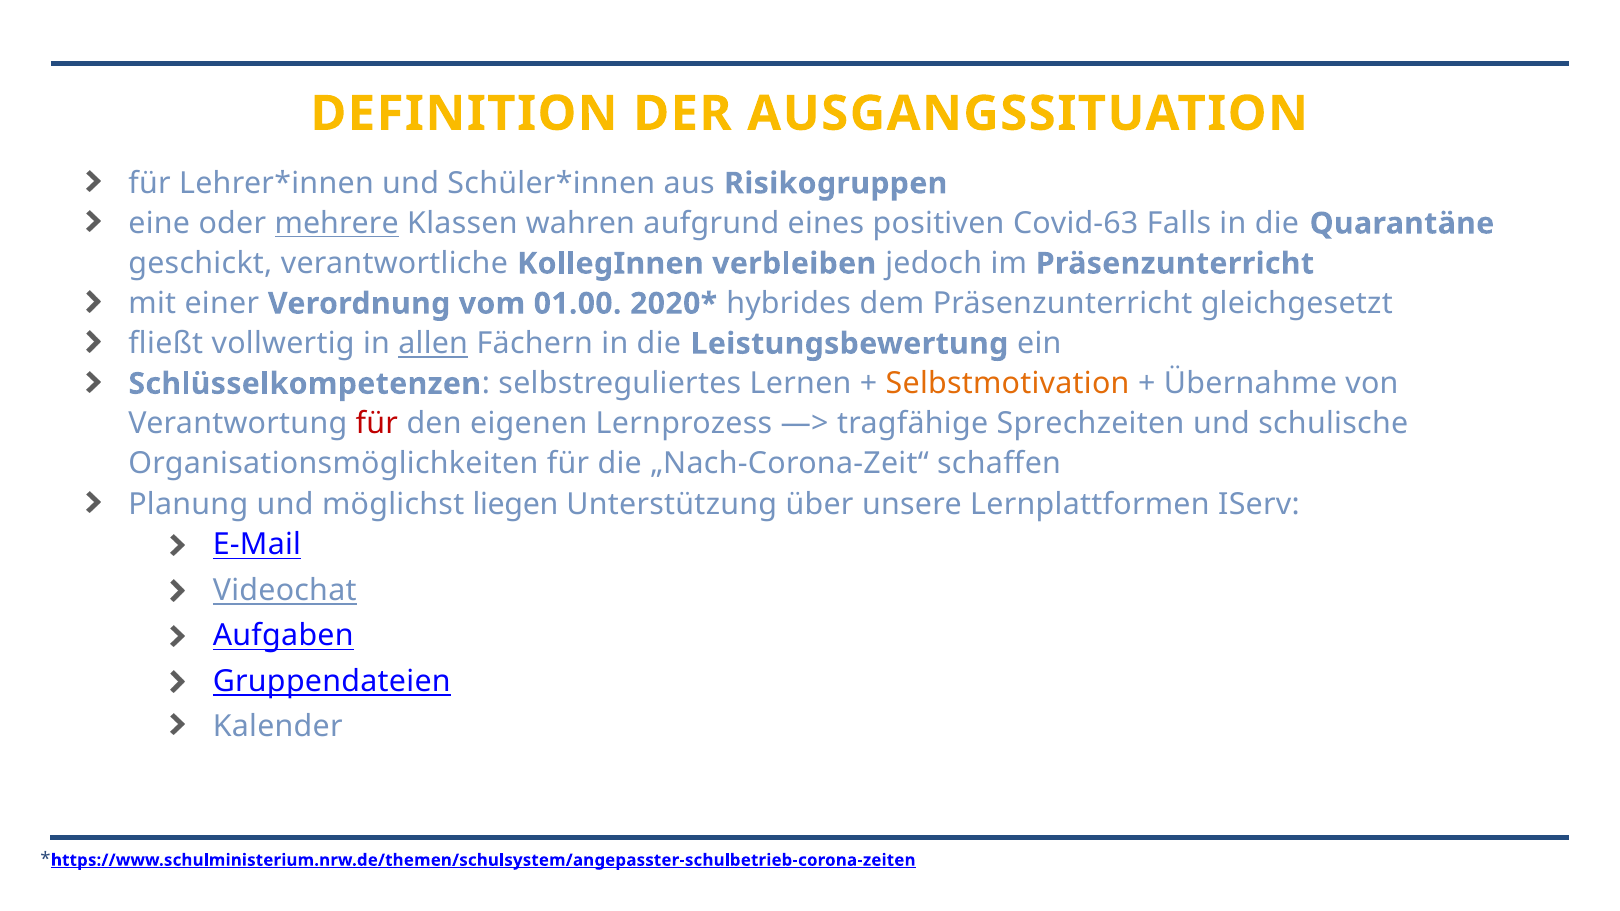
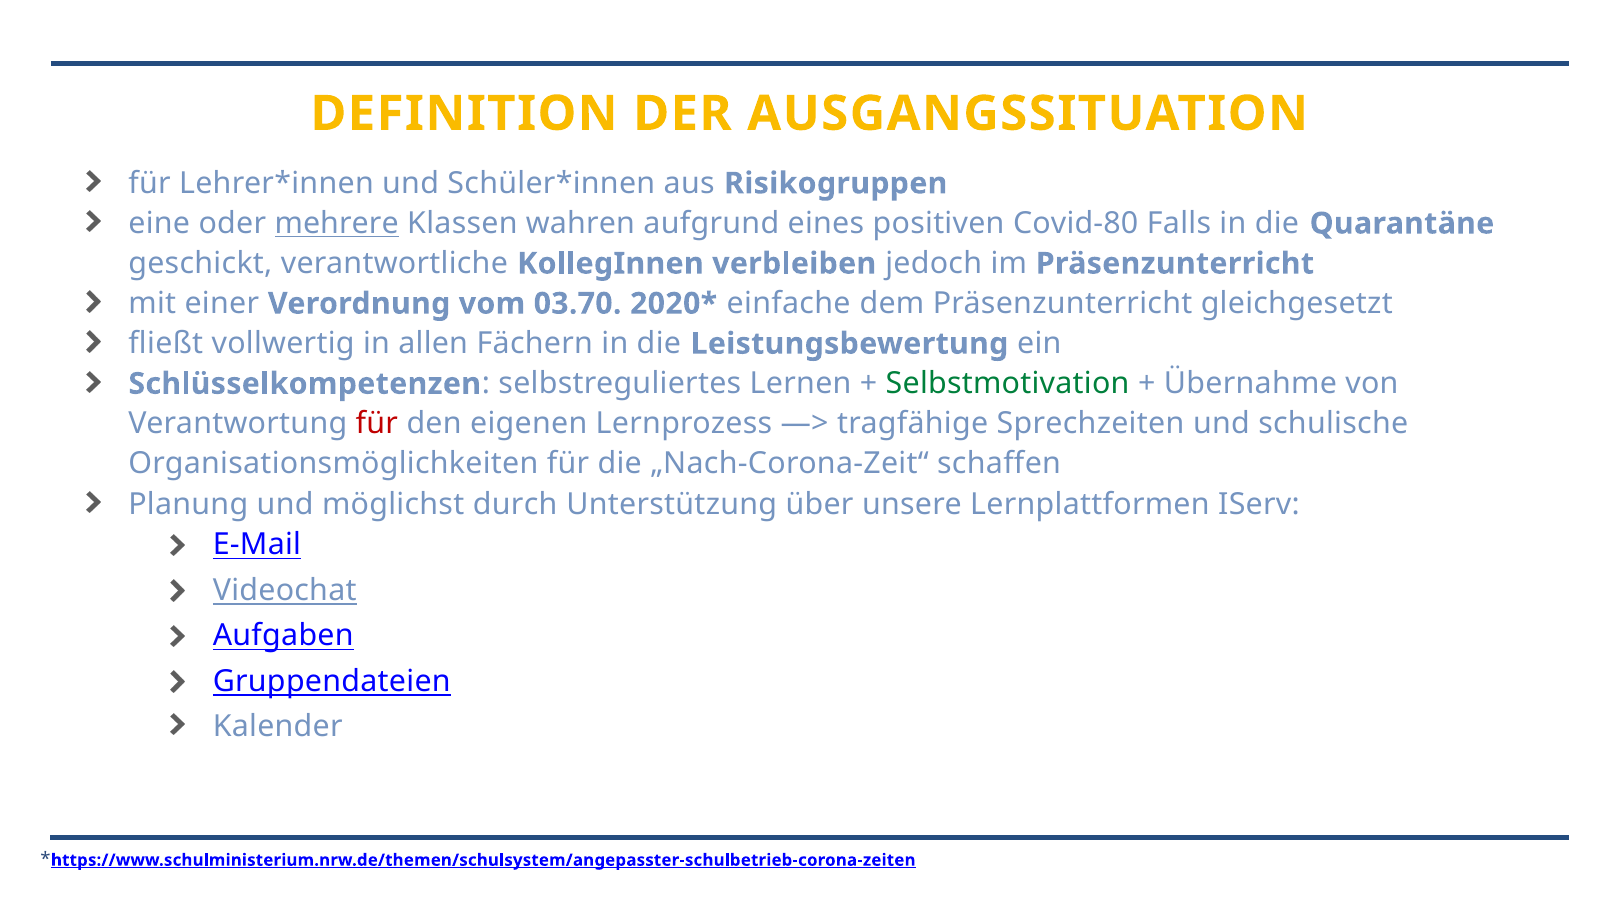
Covid-63: Covid-63 -> Covid-80 (1076, 224)
01.00: 01.00 -> 03.70 (578, 304)
hybrides: hybrides -> einfache (789, 304)
allen underline: present -> none (433, 344)
Selbstmotivation colour: orange -> green (1008, 384)
liegen: liegen -> durch (515, 504)
